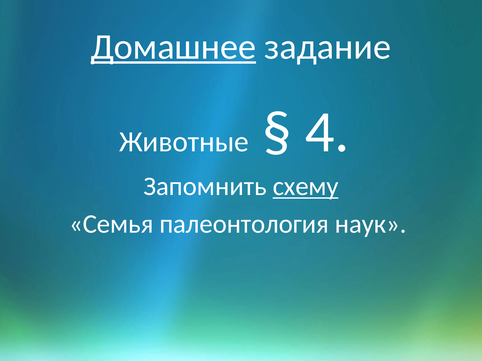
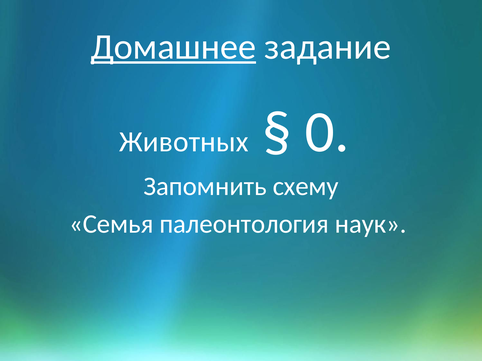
Животные: Животные -> Животных (184, 142)
4: 4 -> 0 (327, 132)
схему underline: present -> none (306, 187)
